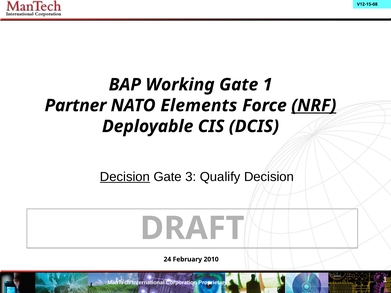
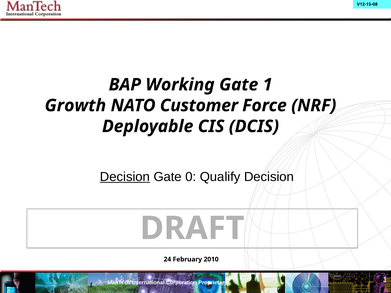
Partner: Partner -> Growth (75, 106)
Elements: Elements -> Customer (199, 106)
NRF underline: present -> none (314, 106)
3: 3 -> 0 (191, 177)
